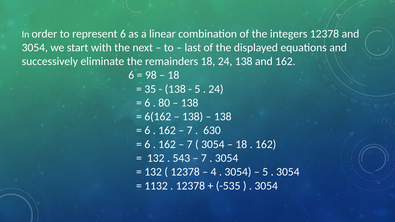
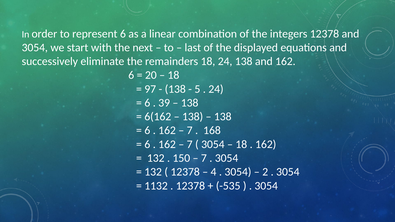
98: 98 -> 20 (151, 75)
35: 35 -> 97 (150, 89)
80: 80 -> 39 (164, 103)
630: 630 -> 168 (212, 131)
543: 543 -> 150 (181, 158)
5: 5 -> 2 (265, 172)
